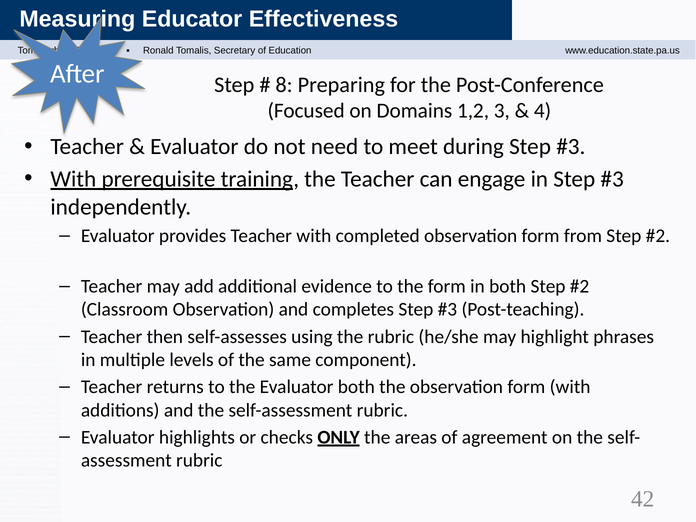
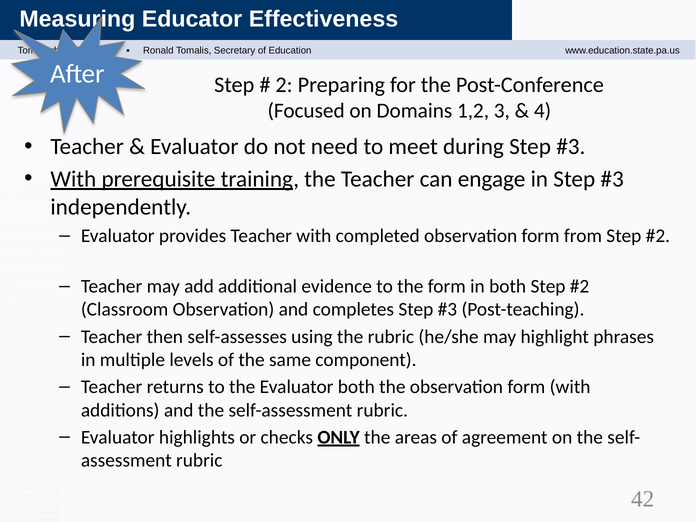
8: 8 -> 2 (284, 85)
